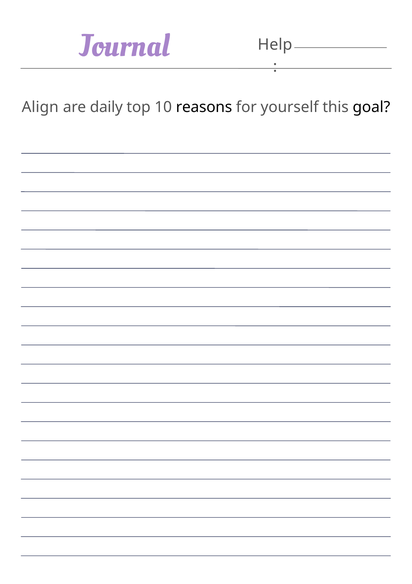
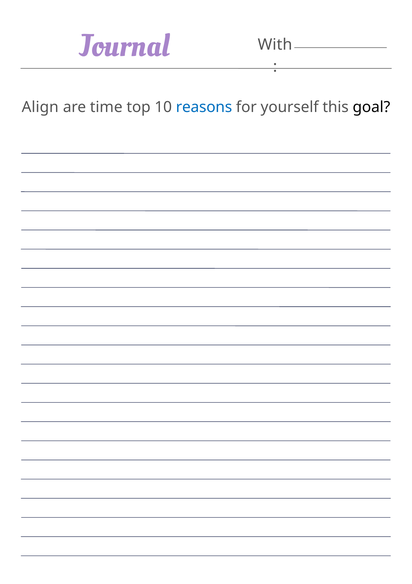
Help: Help -> With (275, 44)
daily: daily -> time (106, 107)
reasons colour: black -> blue (204, 107)
